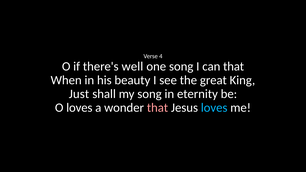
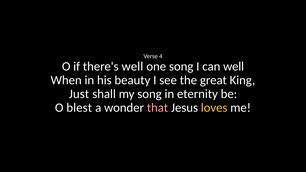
can that: that -> well (234, 67)
O loves: loves -> blest (79, 108)
loves colour: light blue -> yellow (214, 108)
